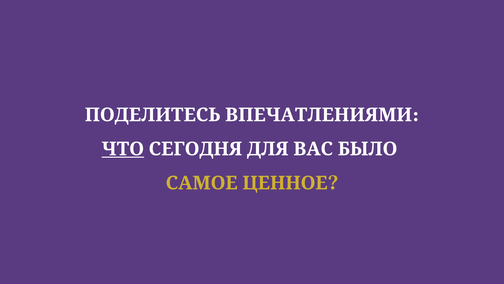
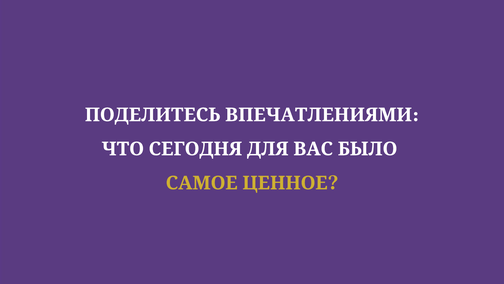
ЧТО underline: present -> none (123, 149)
